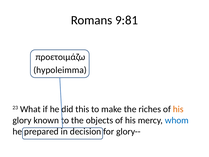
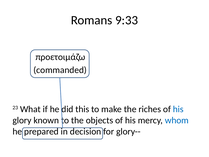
9:81: 9:81 -> 9:33 (127, 20)
hypoleimma: hypoleimma -> commanded (60, 70)
his colour: orange -> blue (178, 109)
